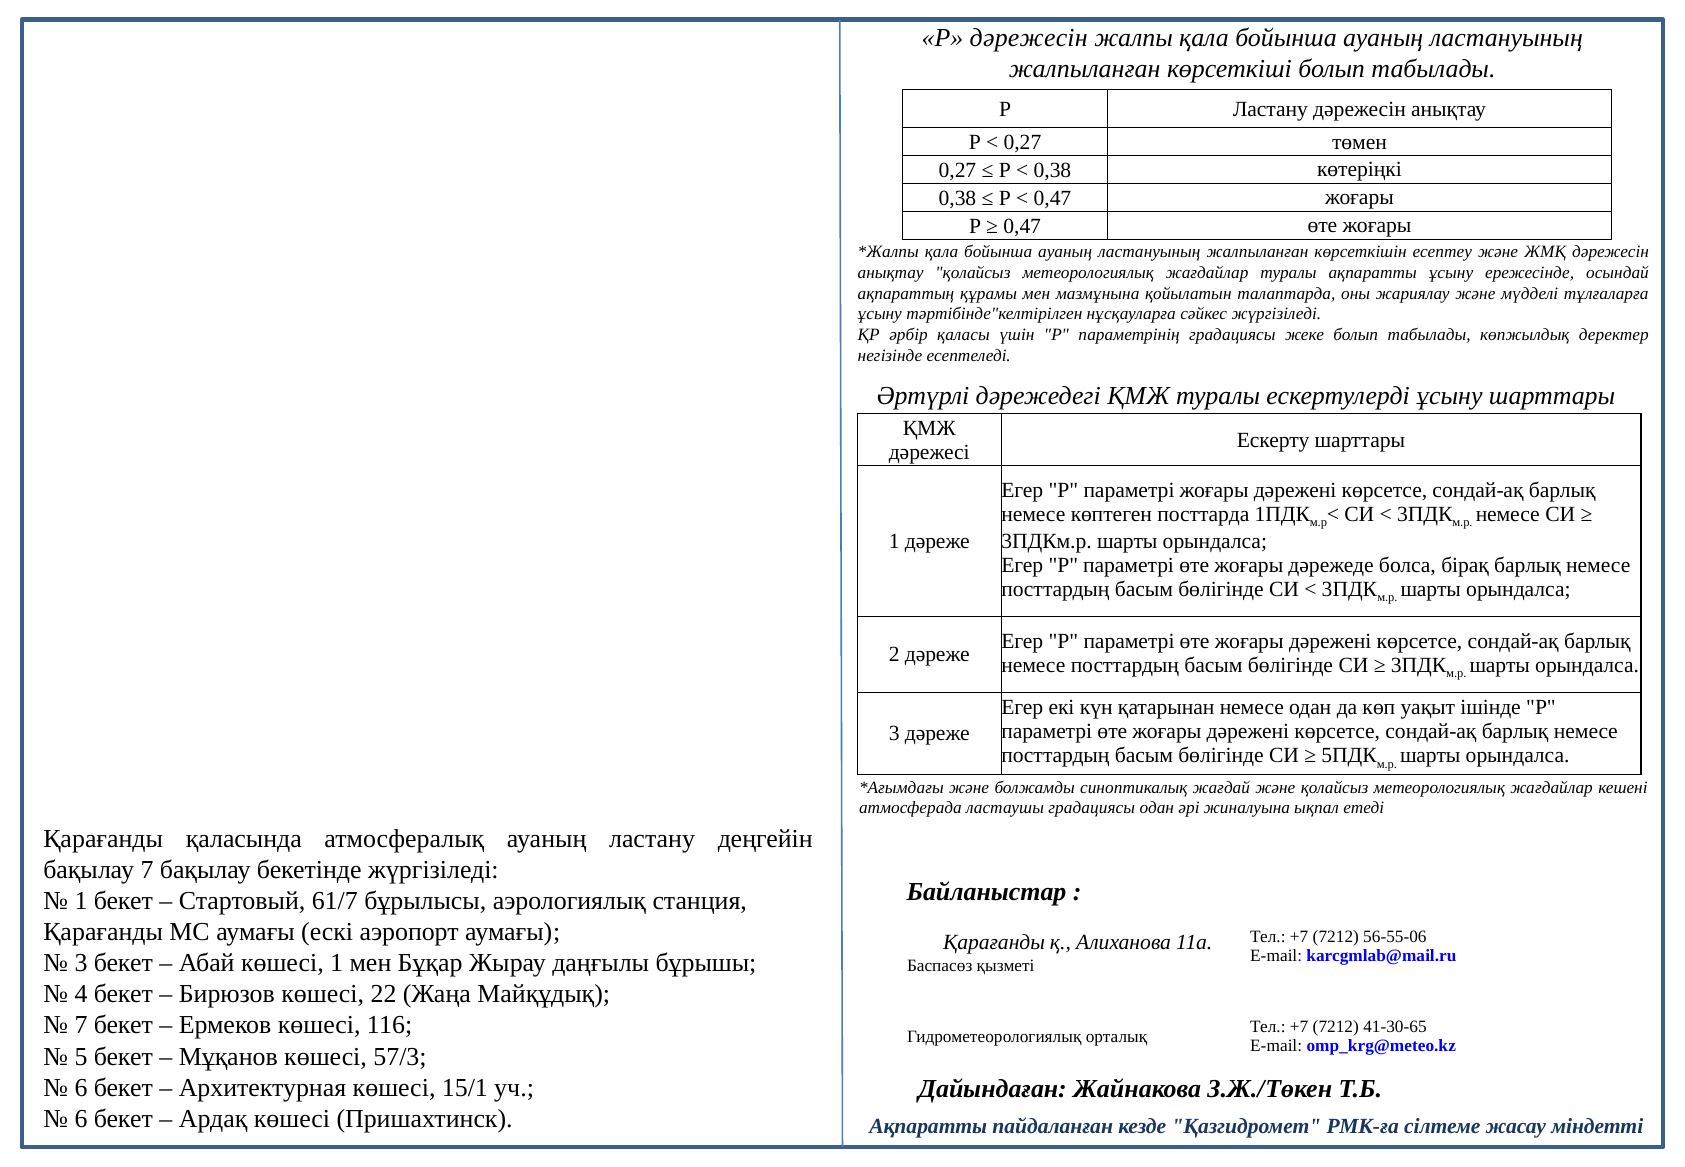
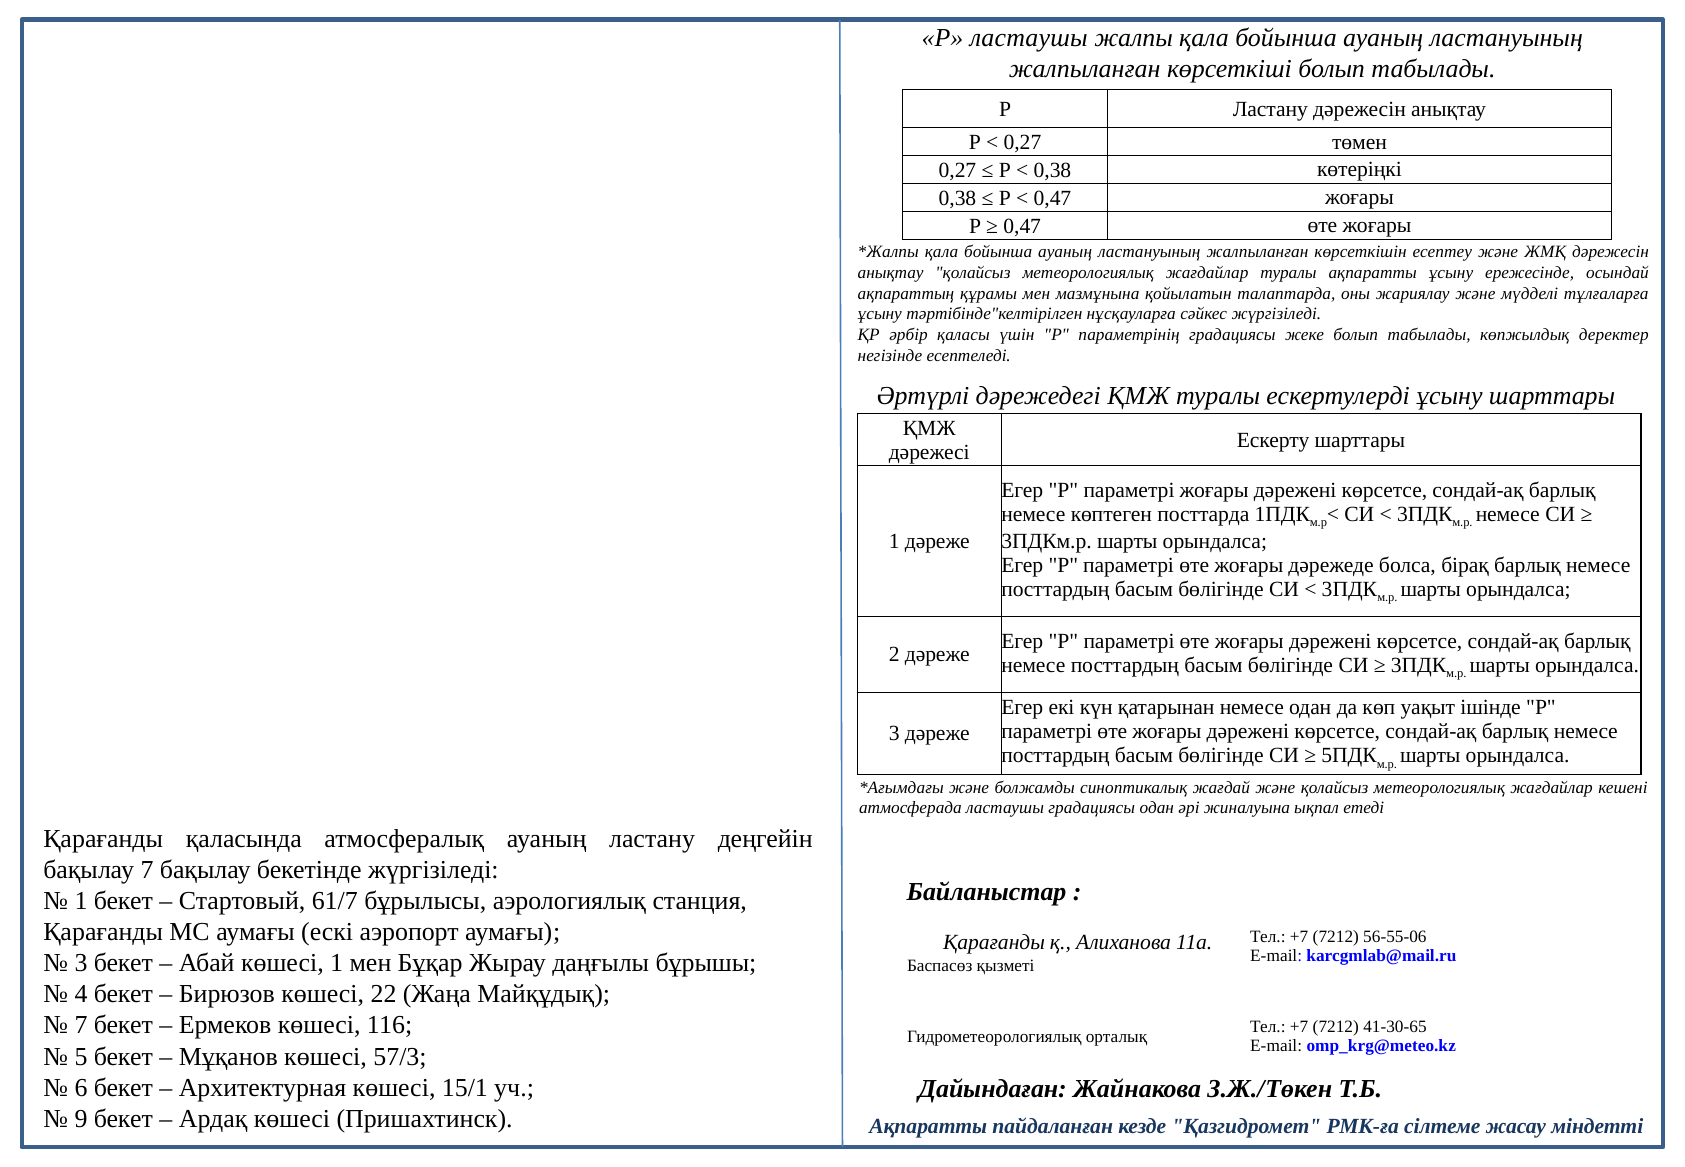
Р дәрежесін: дәрежесін -> ластаушы (1029, 38)
6: 6 -> 9 (81, 1118)
